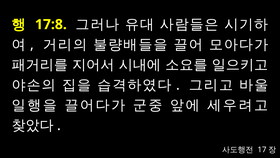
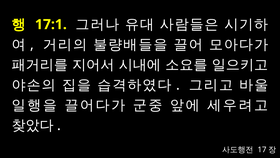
17:8: 17:8 -> 17:1 (51, 24)
